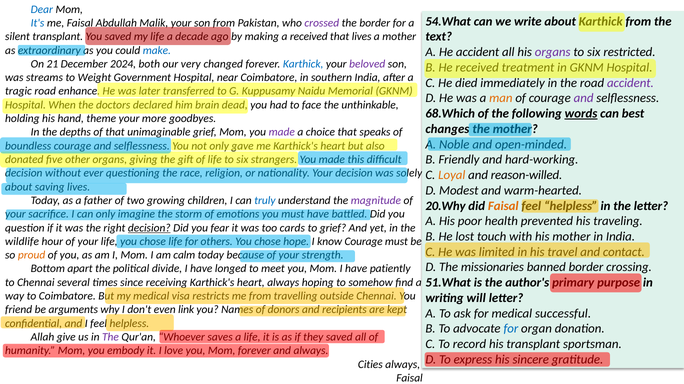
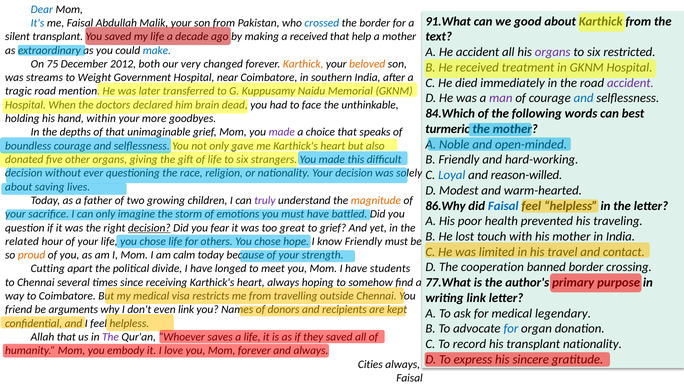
54.What: 54.What -> 91.What (448, 21)
write: write -> good (528, 21)
crossed colour: purple -> blue (322, 23)
that lives: lives -> help (362, 37)
21: 21 -> 75 (52, 64)
2024: 2024 -> 2012 (123, 64)
Karthick colour: blue -> orange (303, 64)
beloved colour: purple -> orange (367, 64)
enhance: enhance -> mention (79, 91)
man colour: orange -> purple (501, 98)
and colour: purple -> blue (584, 98)
68.Which: 68.Which -> 84.Which (450, 114)
words underline: present -> none (581, 114)
theme: theme -> within (101, 119)
changes: changes -> turmeric (448, 129)
Loyal colour: orange -> blue (452, 175)
truly colour: blue -> purple (265, 201)
magnitude colour: purple -> orange (376, 201)
20.Why: 20.Why -> 86.Why (446, 206)
Faisal colour: orange -> blue (503, 206)
cards: cards -> great (292, 228)
wildlife: wildlife -> related (22, 242)
know Courage: Courage -> Friendly (363, 242)
missionaries: missionaries -> cooperation (492, 268)
Bottom: Bottom -> Cutting (48, 269)
patiently: patiently -> students (390, 269)
51.What: 51.What -> 77.What (448, 283)
writing will: will -> link (476, 299)
successful: successful -> legendary (563, 314)
Allah give: give -> that (66, 338)
transplant sportsman: sportsman -> nationality (592, 345)
